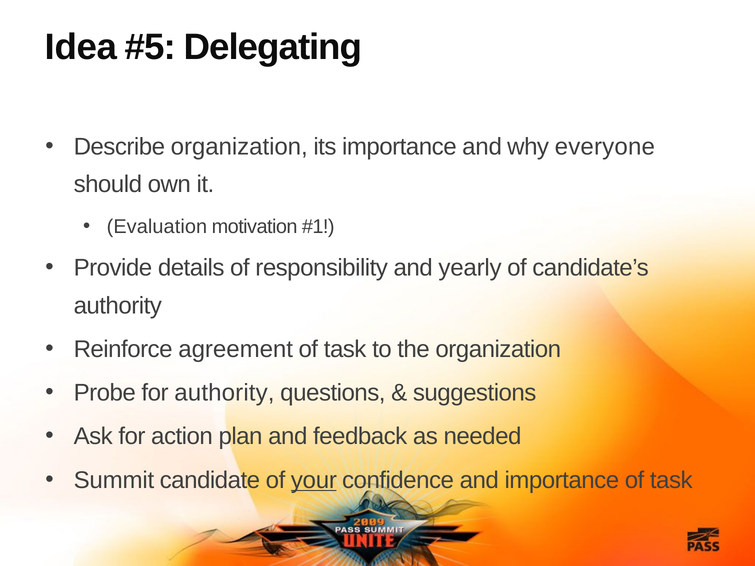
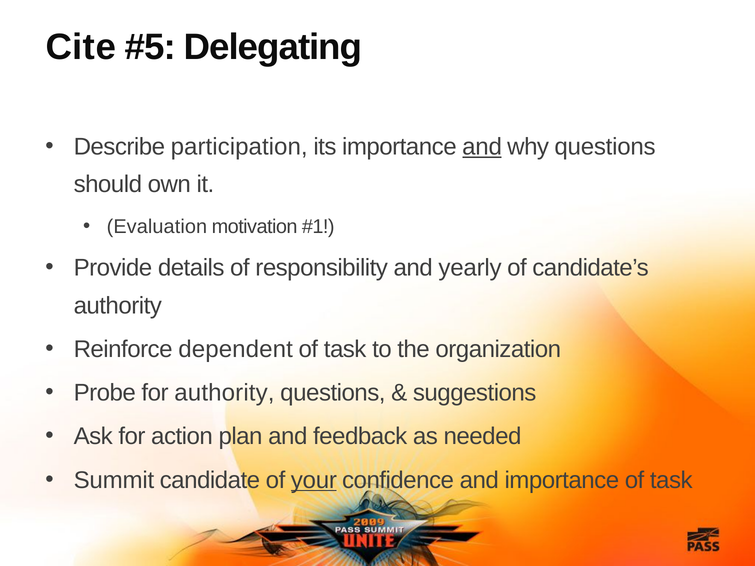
Idea: Idea -> Cite (81, 47)
Describe organization: organization -> participation (239, 147)
and underline: none -> present (482, 147)
why everyone: everyone -> questions (605, 147)
agreement: agreement -> dependent (236, 349)
